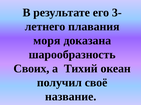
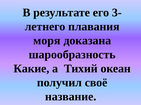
Своих: Своих -> Какие (31, 69)
